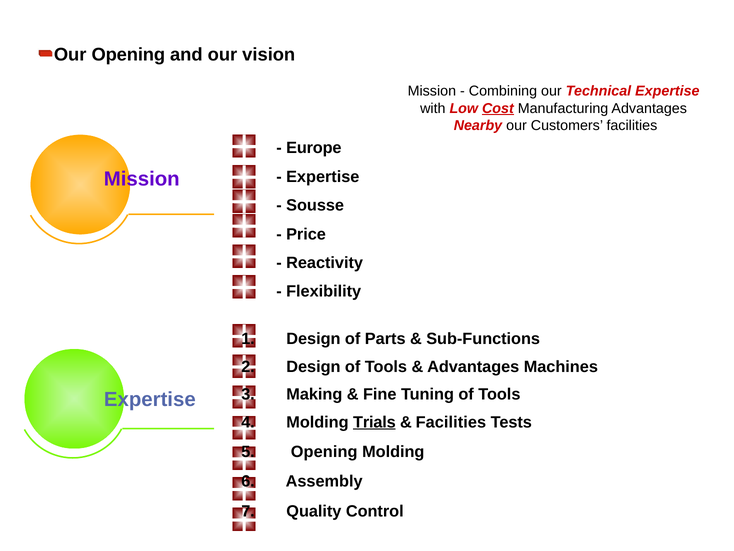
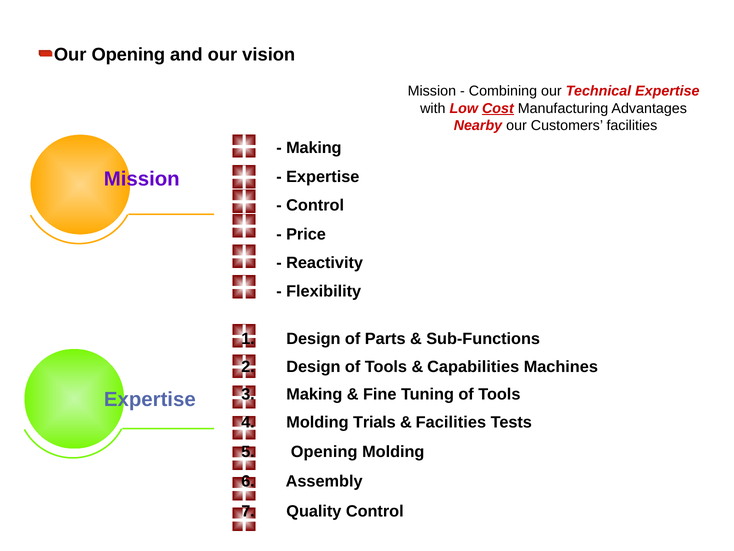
Europe: Europe -> Making (314, 148)
Sousse: Sousse -> Control (315, 205)
Advantages: Advantages -> Capabilities (473, 366)
Trials underline: present -> none (374, 422)
